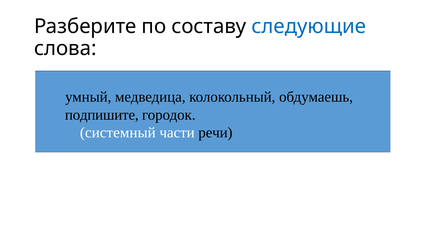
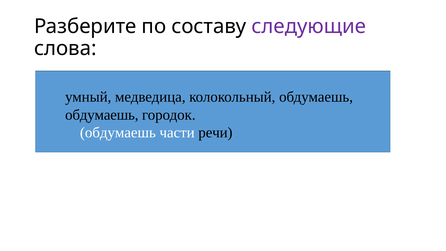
следующие colour: blue -> purple (309, 26)
подпишите: подпишите -> обдумаешь (102, 115)
системный: системный -> обдумаешь (118, 133)
